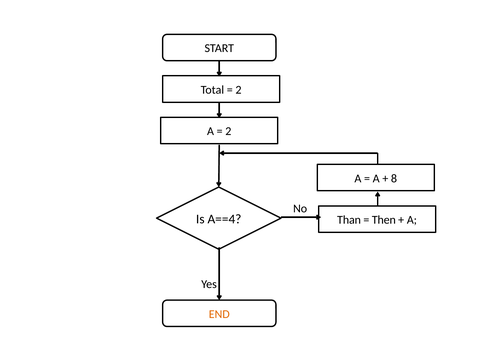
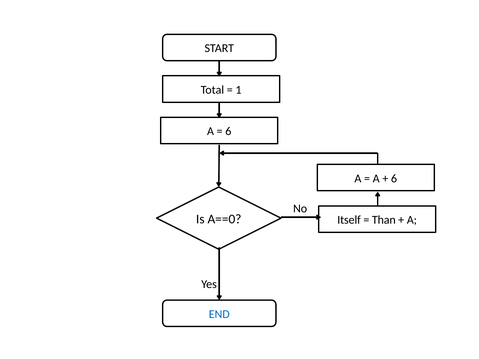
2: 2 -> 1 (239, 90)
2: 2 -> 6 (228, 131)
8: 8 -> 6 (394, 179)
A==4: A==4 -> A==0 (224, 219)
Than: Than -> Itself (349, 220)
Then: Then -> Than (384, 220)
END colour: orange -> blue (219, 314)
